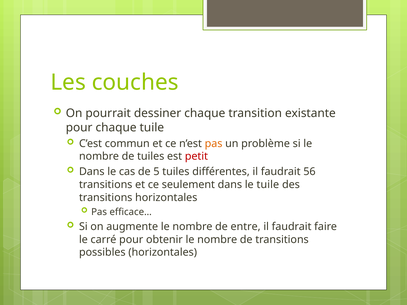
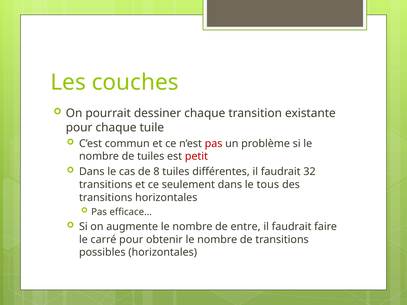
pas colour: orange -> red (214, 144)
5: 5 -> 8 (156, 172)
56: 56 -> 32 (309, 172)
le tuile: tuile -> tous (268, 185)
